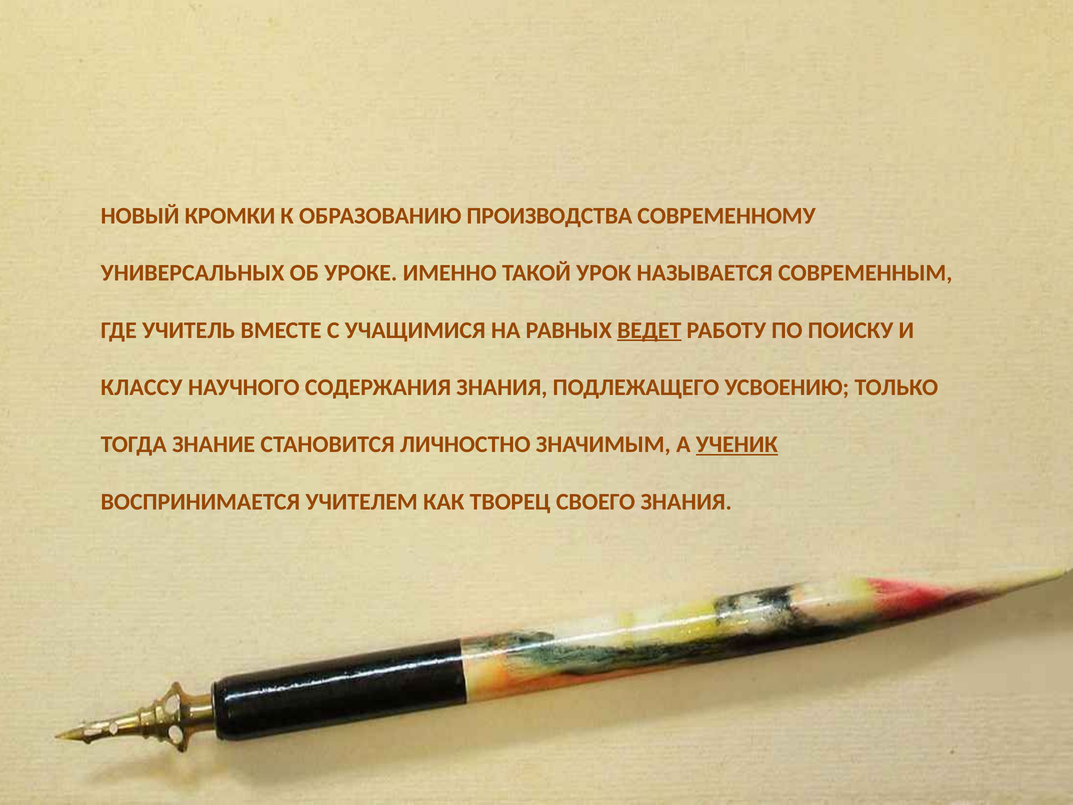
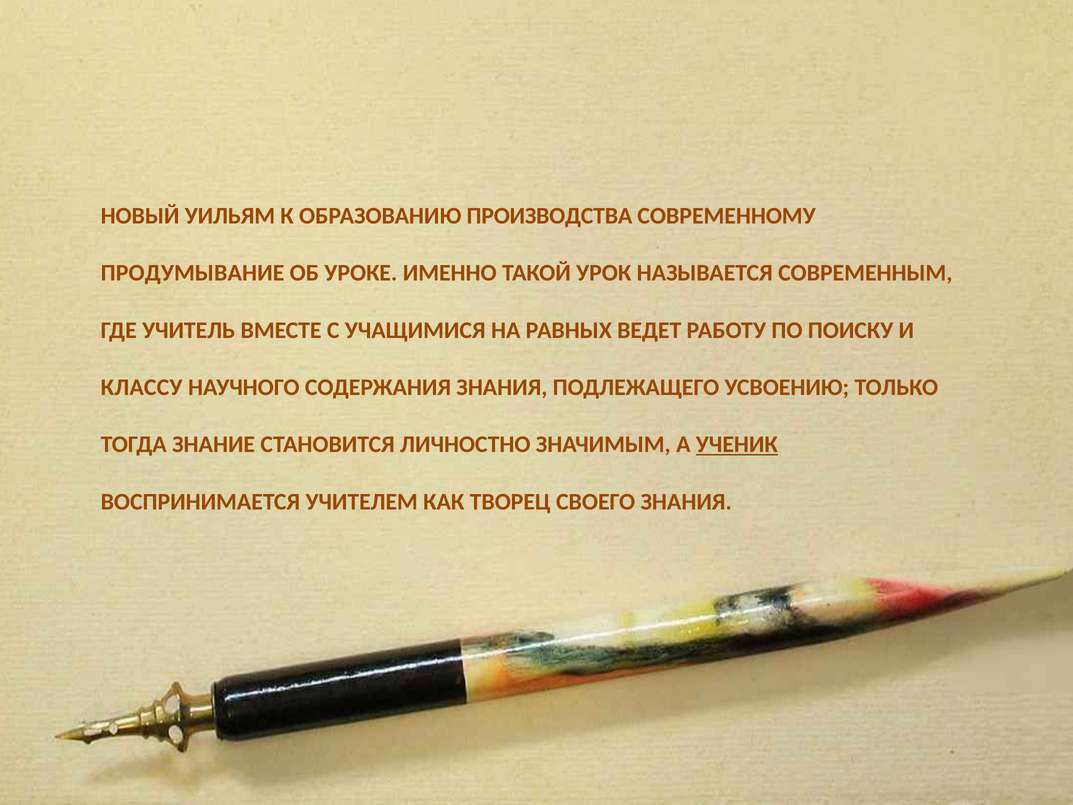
КРОМКИ: КРОМКИ -> УИЛЬЯМ (230, 216)
УНИВЕРСАЛЬНЫХ: УНИВЕРСАЛЬНЫХ -> ПРОДУМЫВАНИЕ (193, 273)
ВЕДЕТ underline: present -> none (649, 330)
